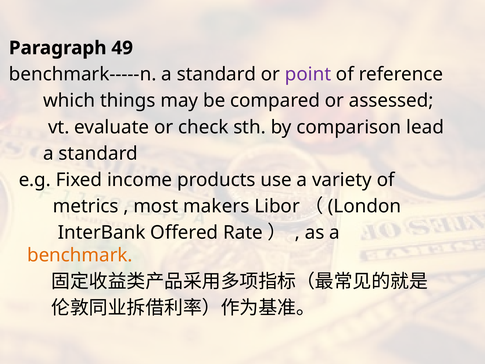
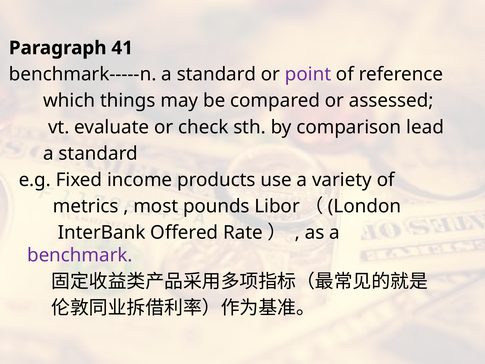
49: 49 -> 41 (122, 48)
makers: makers -> pounds (216, 206)
benchmark colour: orange -> purple (80, 255)
